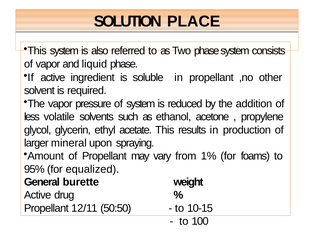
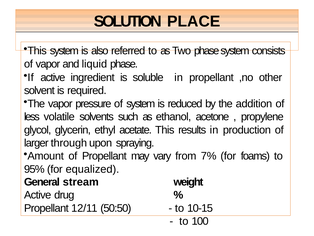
mineral: mineral -> through (69, 143)
1%: 1% -> 7% (209, 156)
burette: burette -> stream (81, 182)
